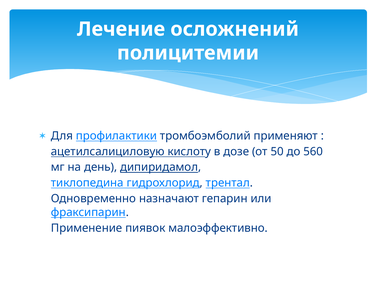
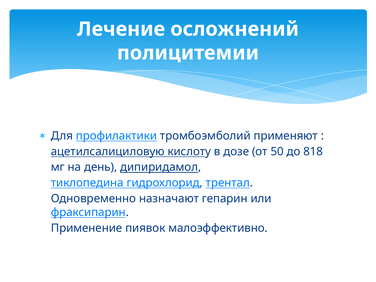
560: 560 -> 818 (313, 152)
